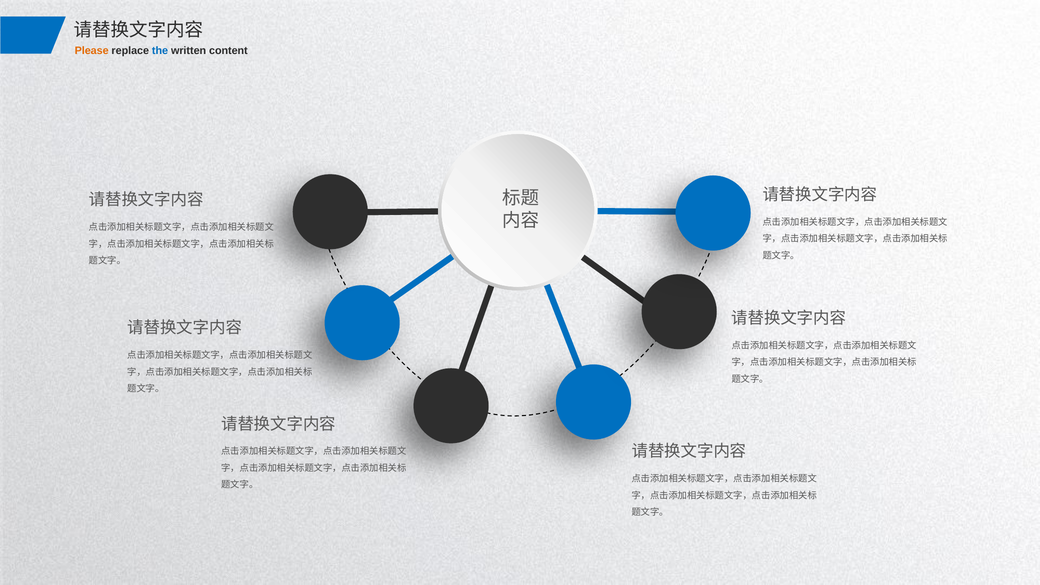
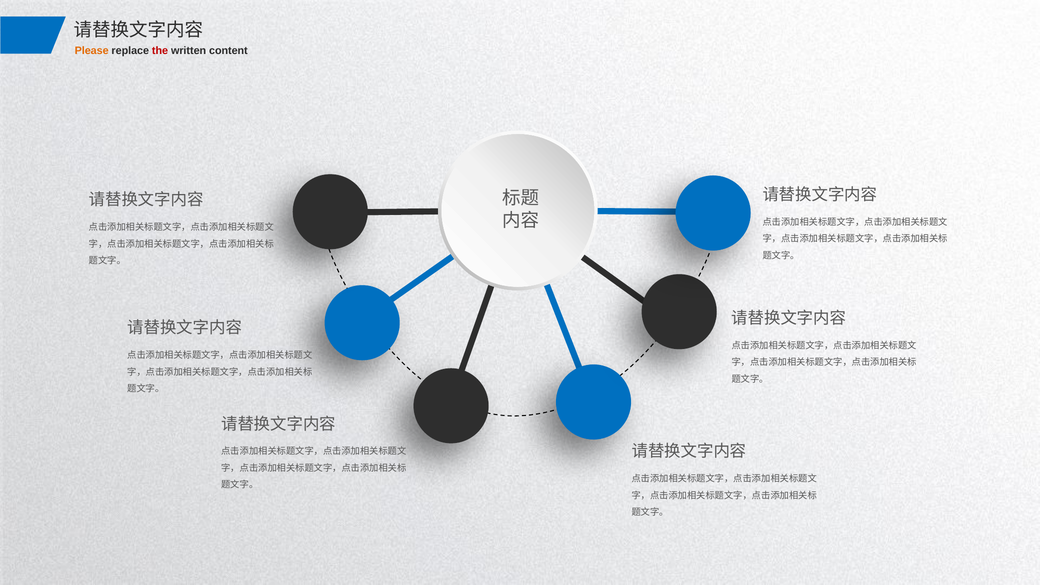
the colour: blue -> red (160, 51)
